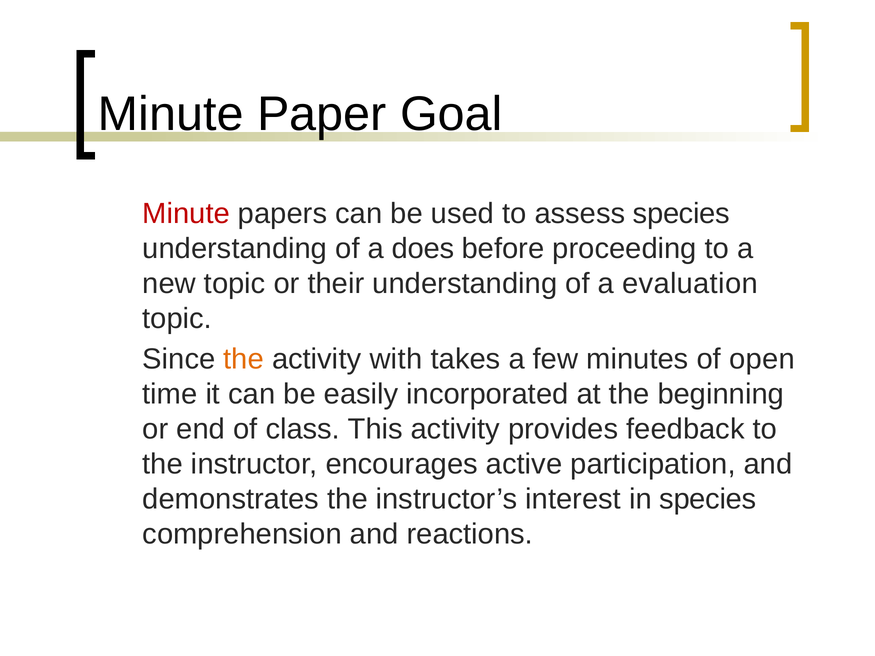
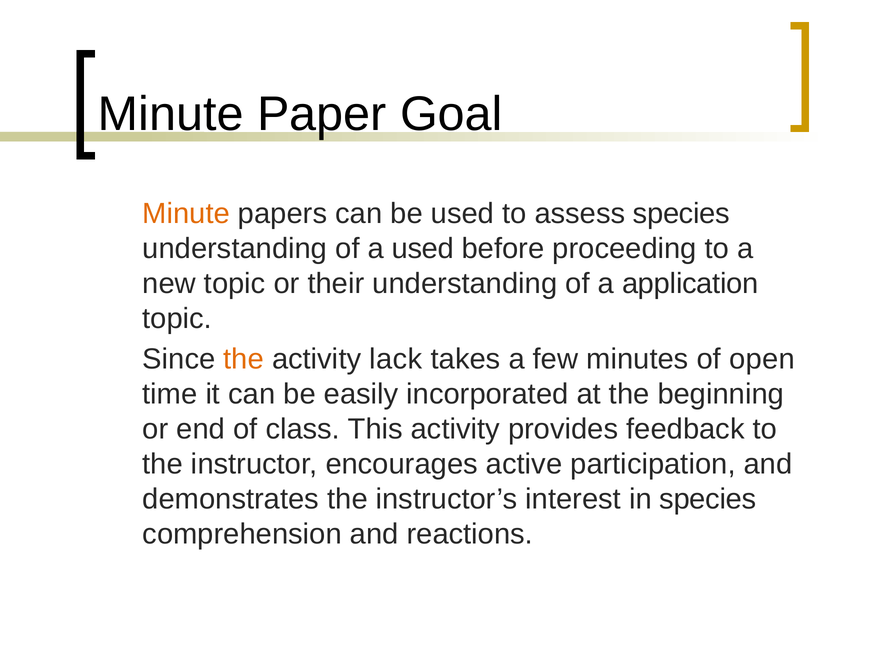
Minute colour: red -> orange (186, 213)
a does: does -> used (423, 248)
evaluation: evaluation -> application (690, 283)
with: with -> lack (396, 359)
